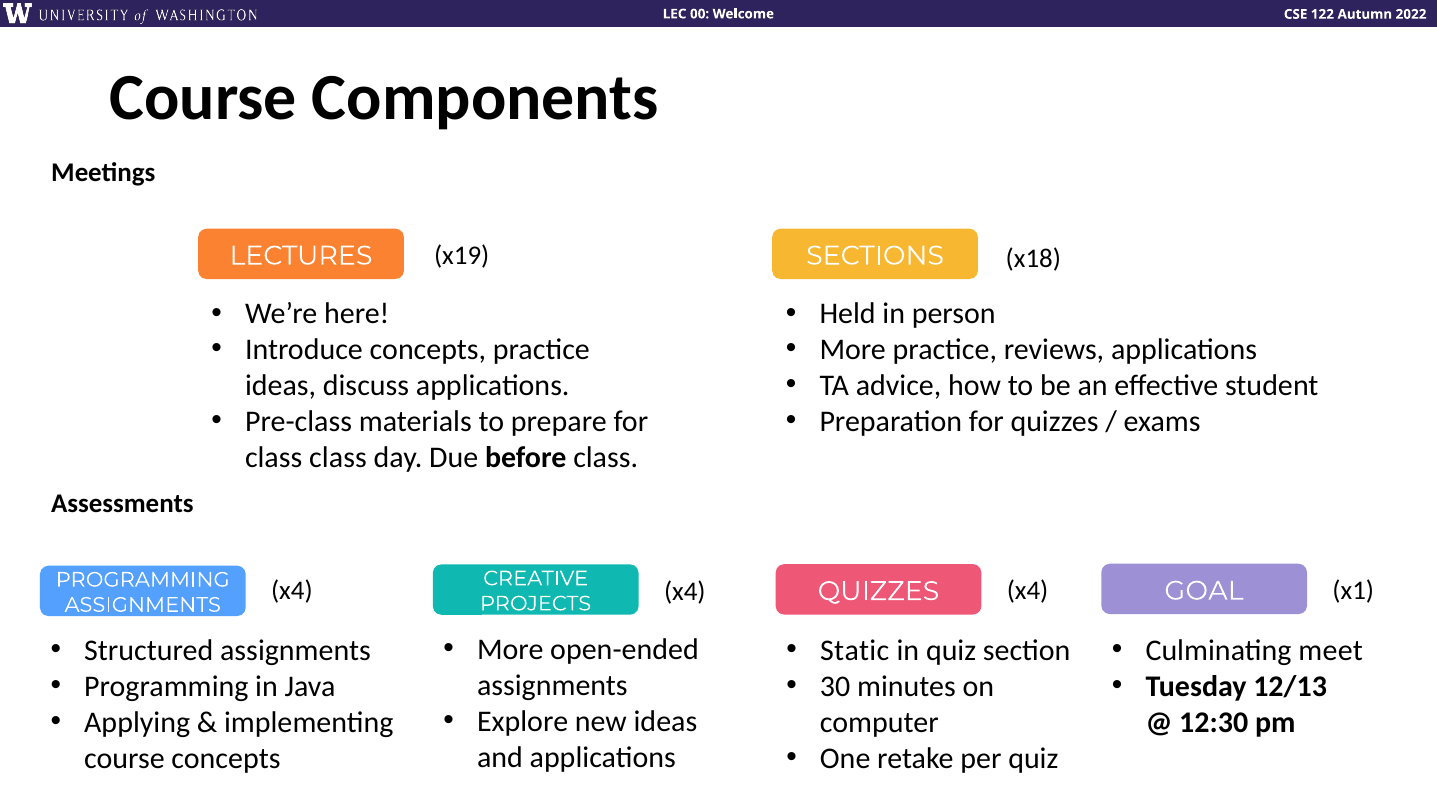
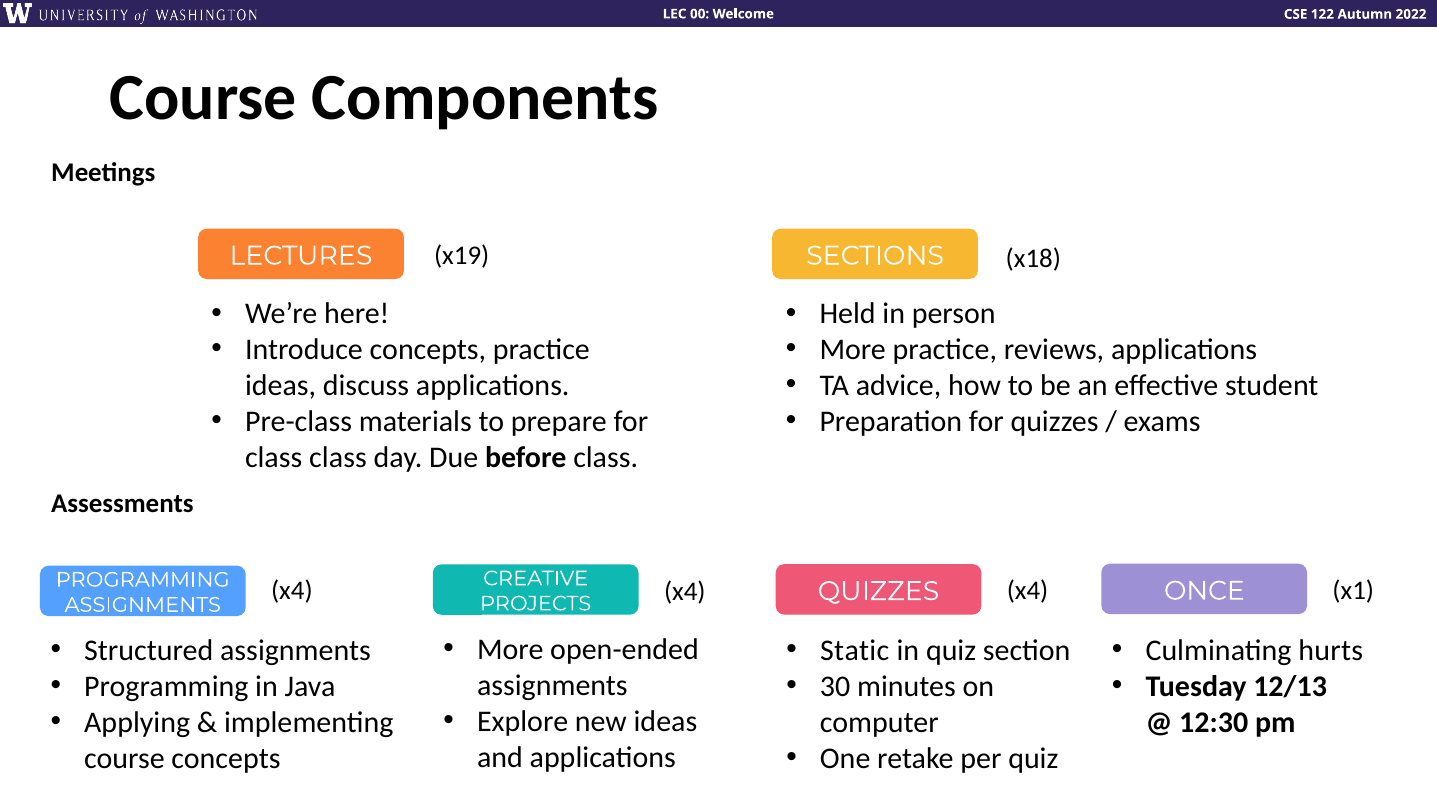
GOAL: GOAL -> ONCE (1204, 591)
meet: meet -> hurts (1331, 651)
